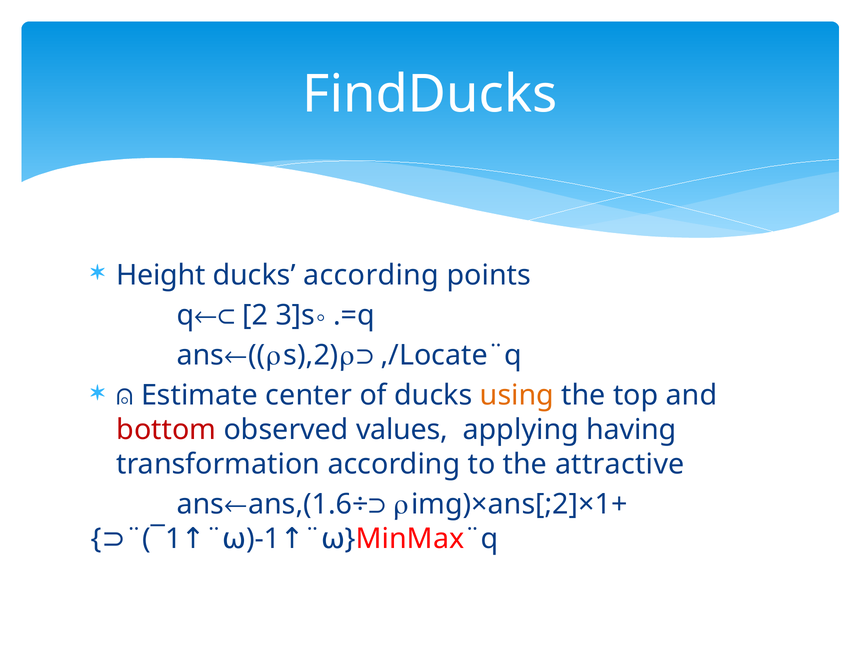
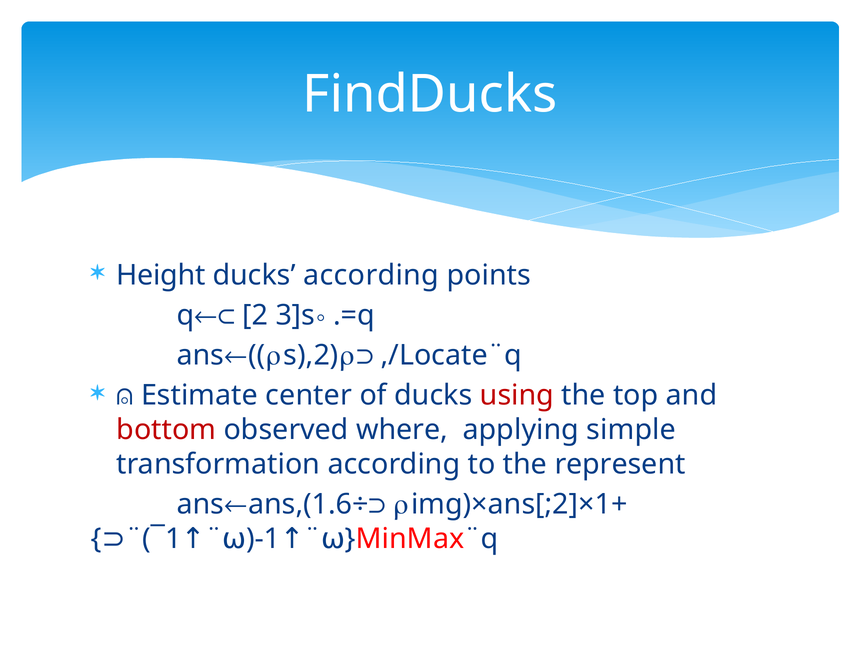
using colour: orange -> red (517, 396)
values: values -> where (402, 430)
having: having -> simple (631, 430)
attractive: attractive -> represent (620, 464)
